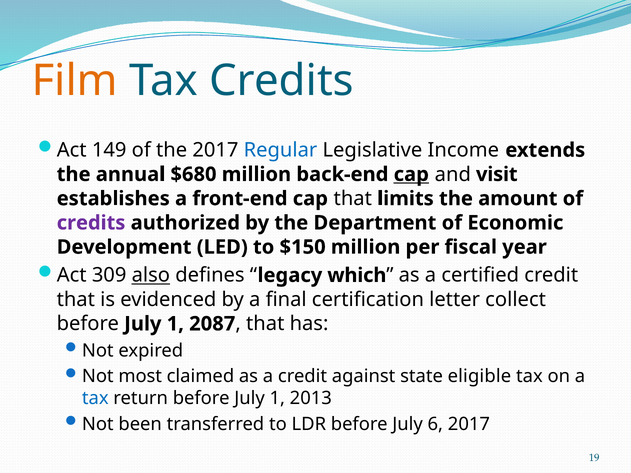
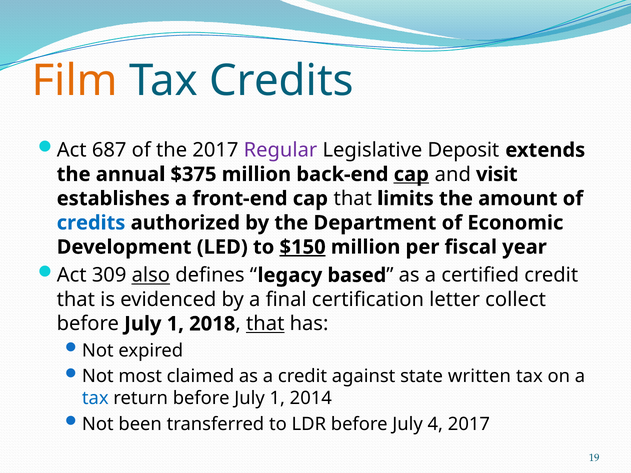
149: 149 -> 687 (109, 150)
Regular colour: blue -> purple (280, 150)
Income: Income -> Deposit (463, 150)
$680: $680 -> $375 (193, 174)
credits colour: purple -> blue (91, 223)
$150 underline: none -> present (303, 247)
which: which -> based (357, 275)
2087: 2087 -> 2018 (212, 324)
that underline: none -> present (265, 324)
eligible: eligible -> written (479, 376)
2013: 2013 -> 2014 (311, 399)
6: 6 -> 4 (435, 424)
